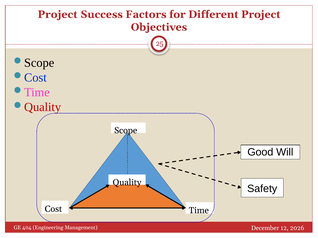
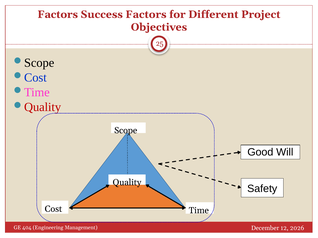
Project: Project -> Factors (58, 14)
